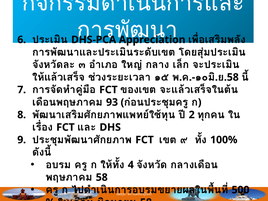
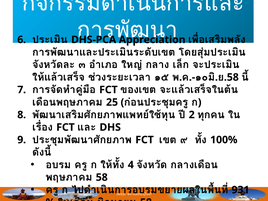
93: 93 -> 25 (112, 102)
500: 500 -> 931 (241, 190)
